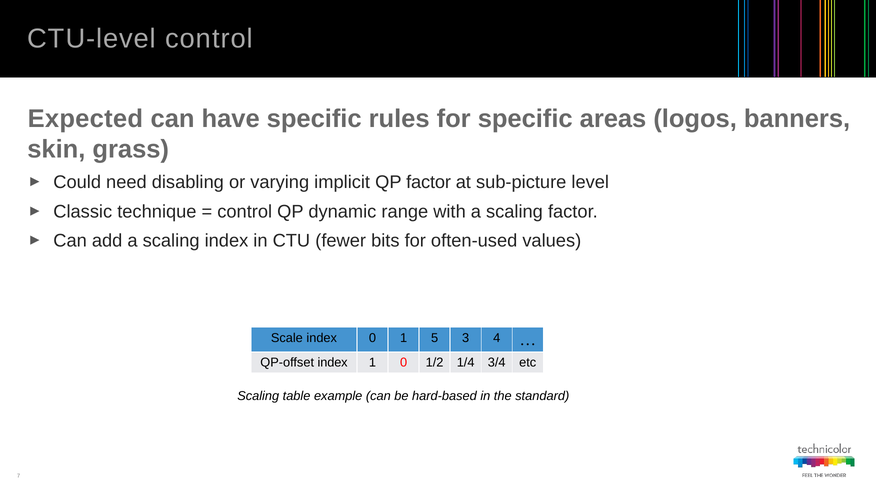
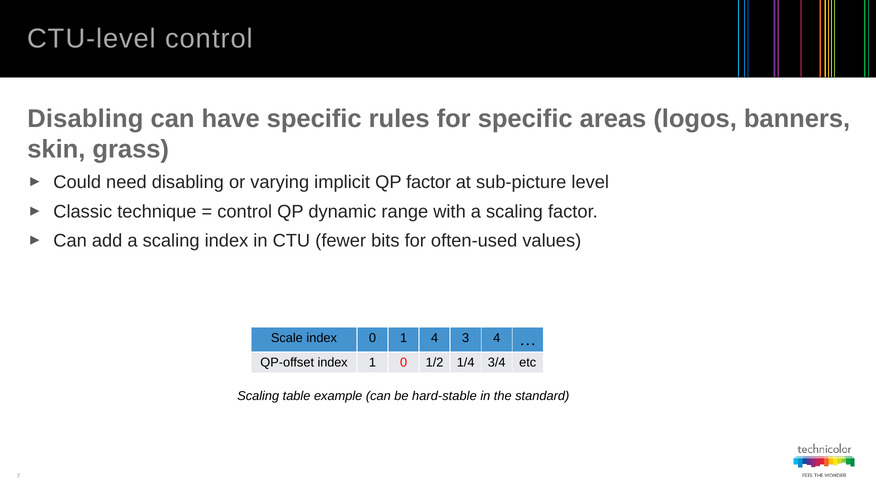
Expected: Expected -> Disabling (85, 119)
1 5: 5 -> 4 (435, 338)
hard-based: hard-based -> hard-stable (444, 396)
